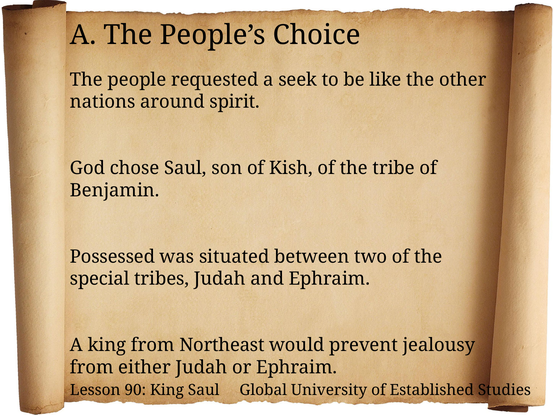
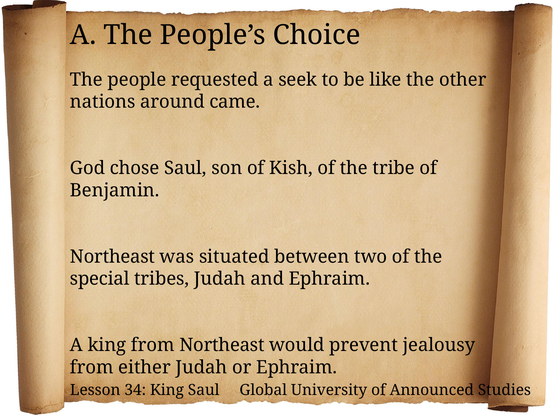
spirit: spirit -> came (235, 102)
Possessed: Possessed -> Northeast (113, 257)
90: 90 -> 34 (135, 390)
Established: Established -> Announced (432, 390)
